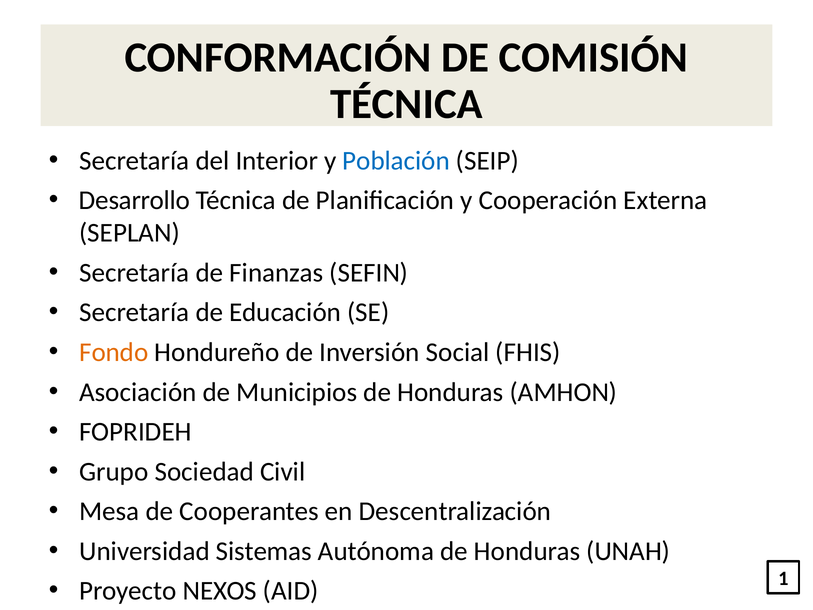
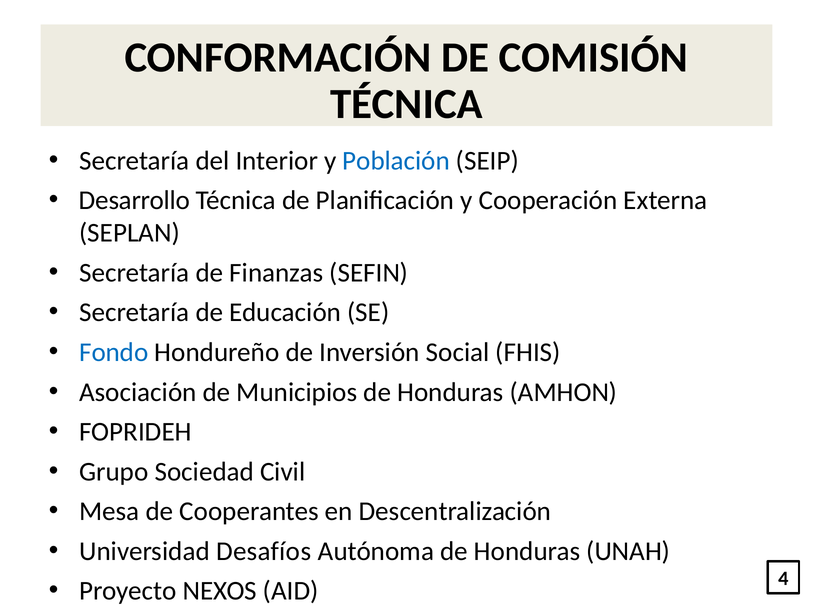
Fondo colour: orange -> blue (114, 352)
Sistemas: Sistemas -> Desafíos (264, 551)
1: 1 -> 4 (783, 578)
